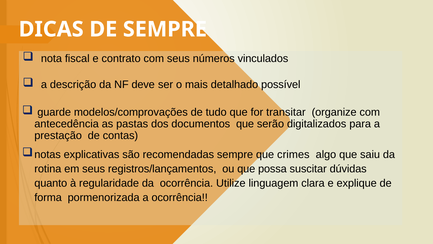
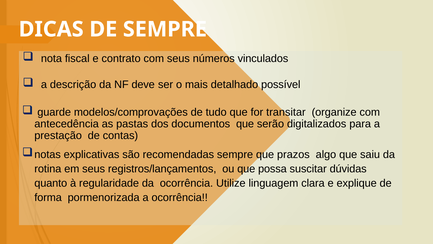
crimes: crimes -> prazos (293, 154)
